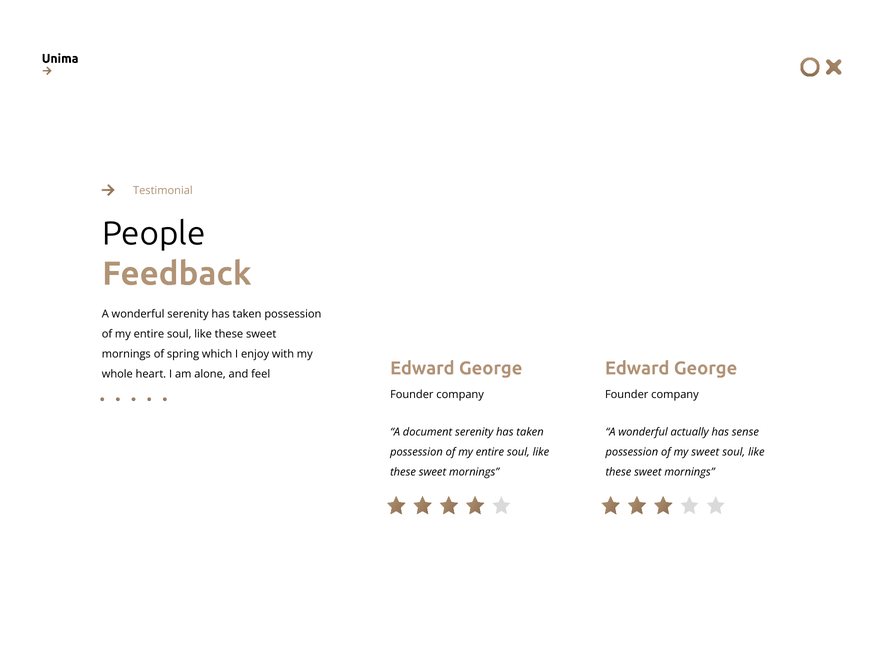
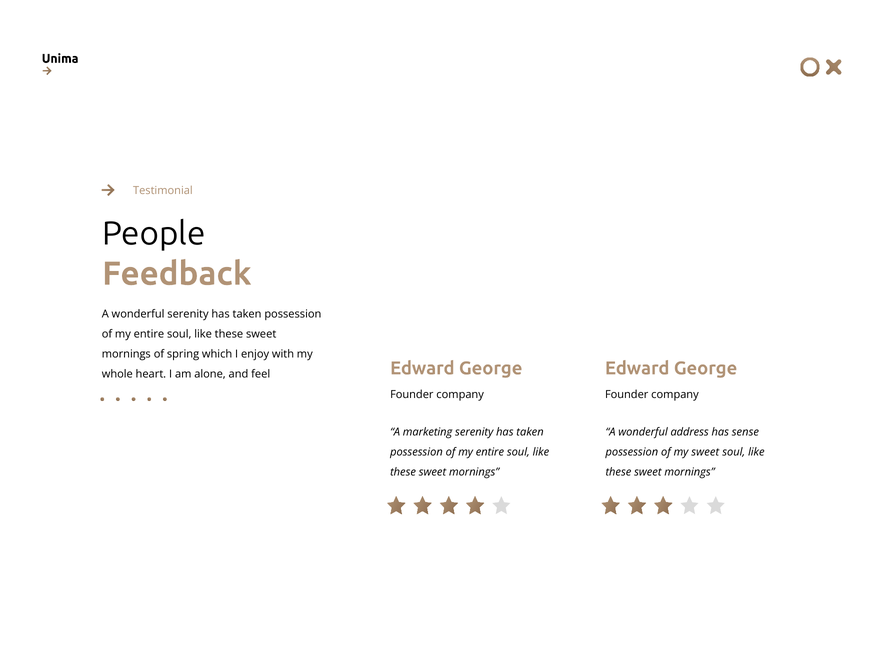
document: document -> marketing (428, 433)
actually: actually -> address (690, 433)
